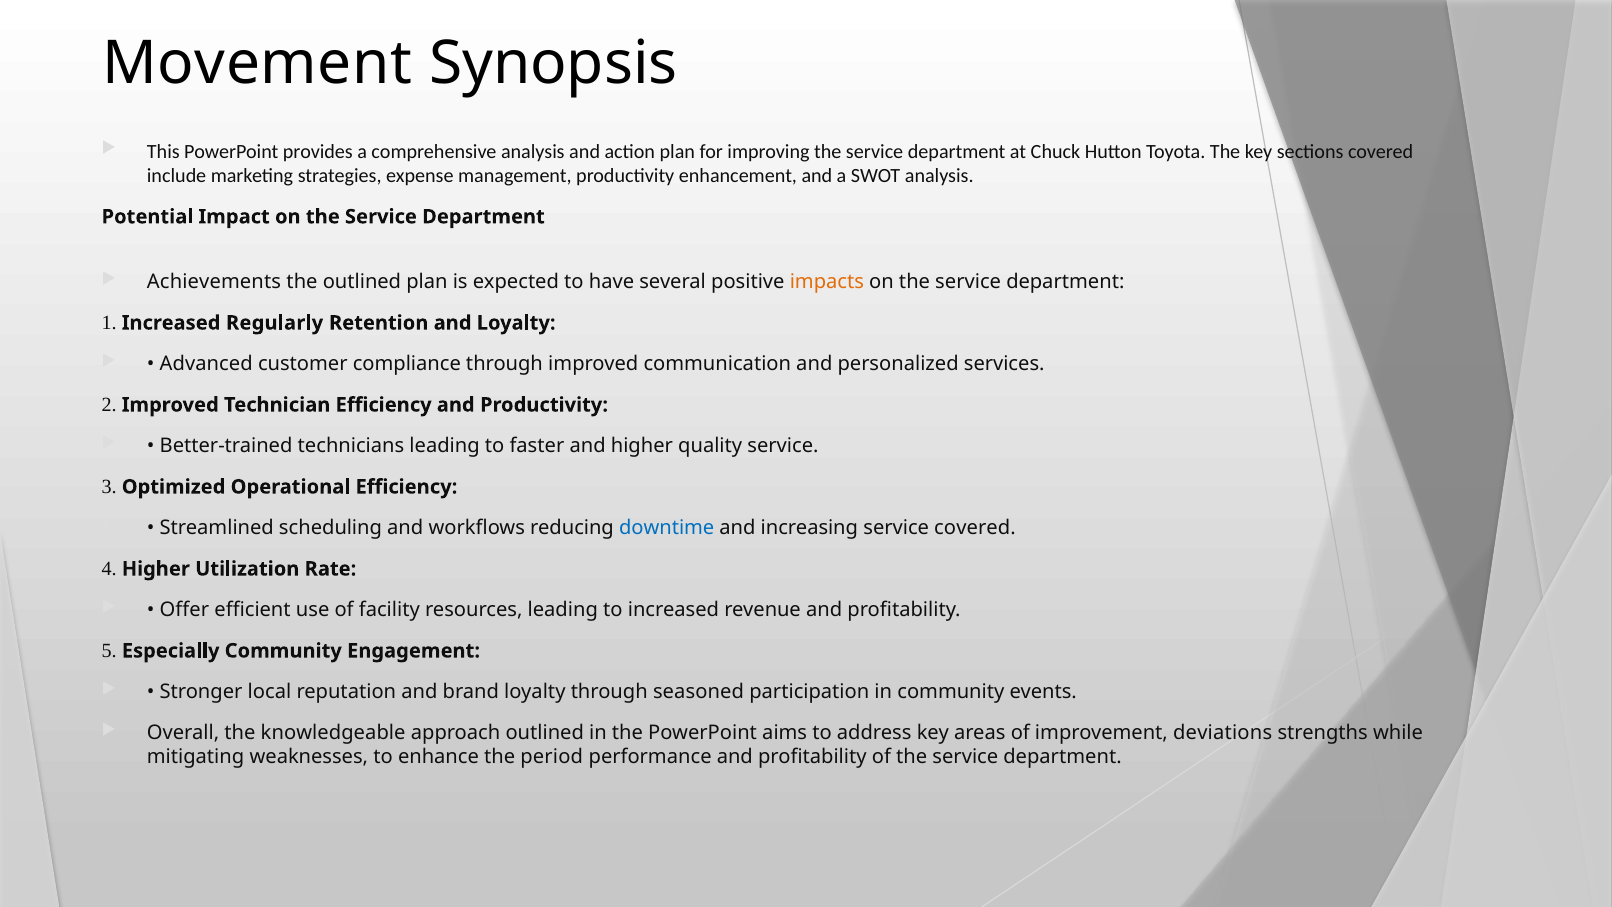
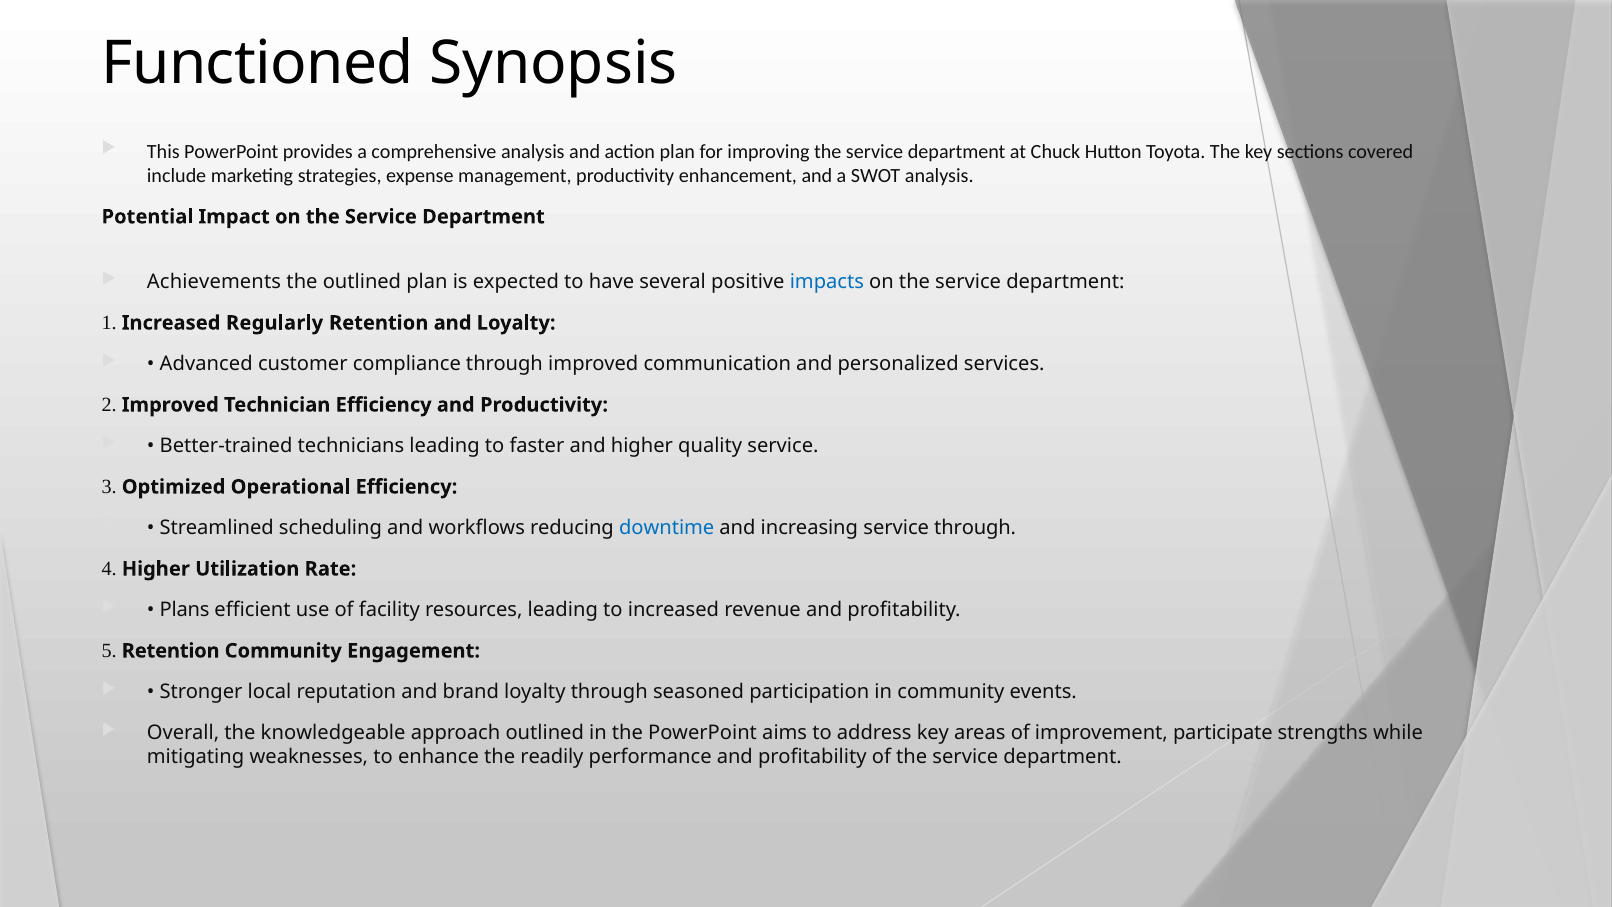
Movement: Movement -> Functioned (258, 63)
impacts colour: orange -> blue (827, 282)
service covered: covered -> through (975, 528)
Offer: Offer -> Plans (185, 610)
5 Especially: Especially -> Retention (171, 651)
deviations: deviations -> participate (1223, 733)
period: period -> readily (552, 757)
